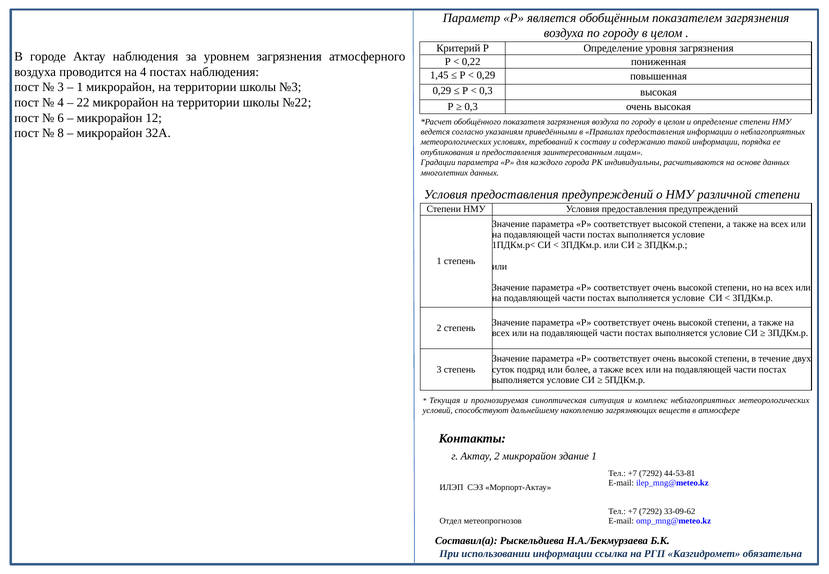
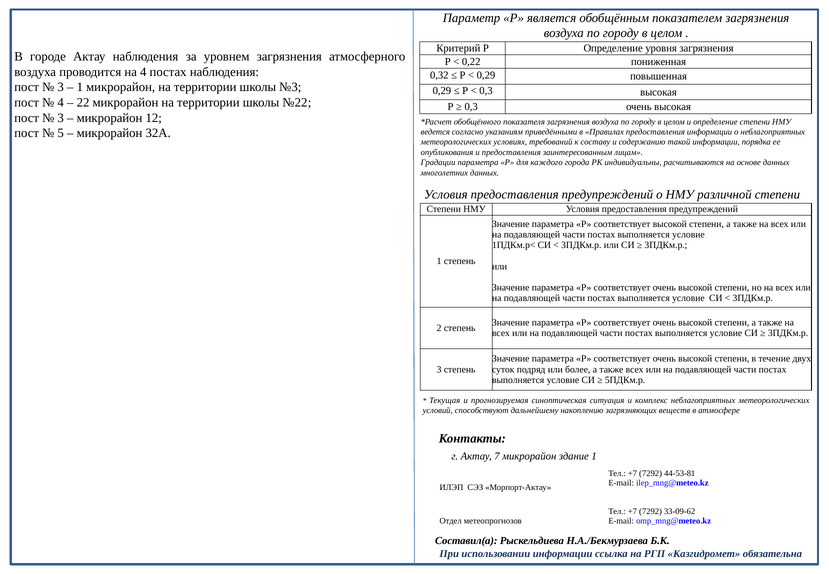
1,45: 1,45 -> 0,32 (439, 75)
6: 6 -> 3 (61, 118)
8: 8 -> 5 (61, 133)
Актау 2: 2 -> 7 (497, 456)
